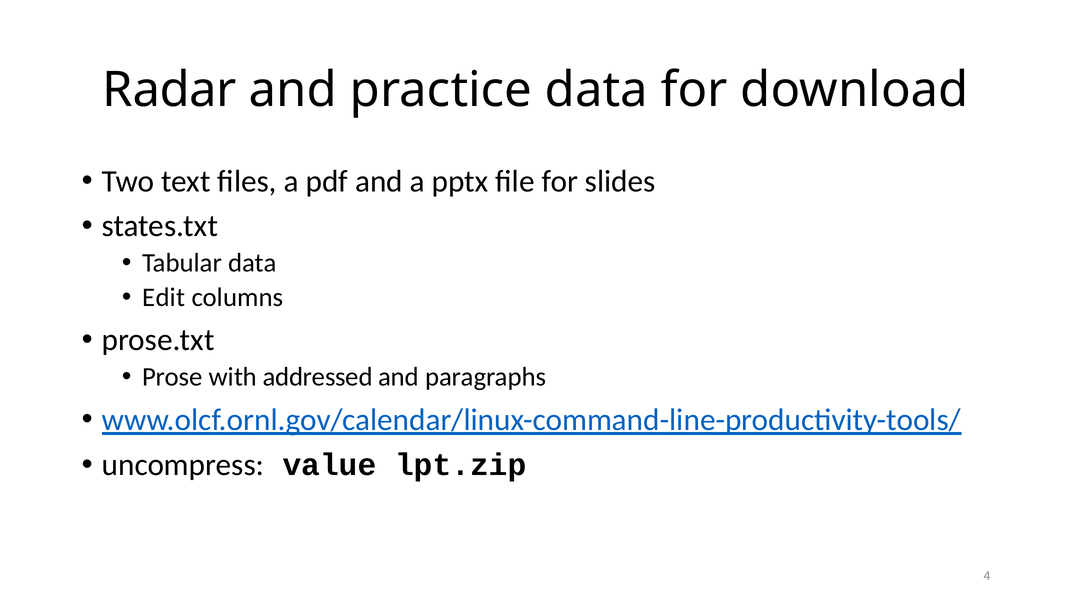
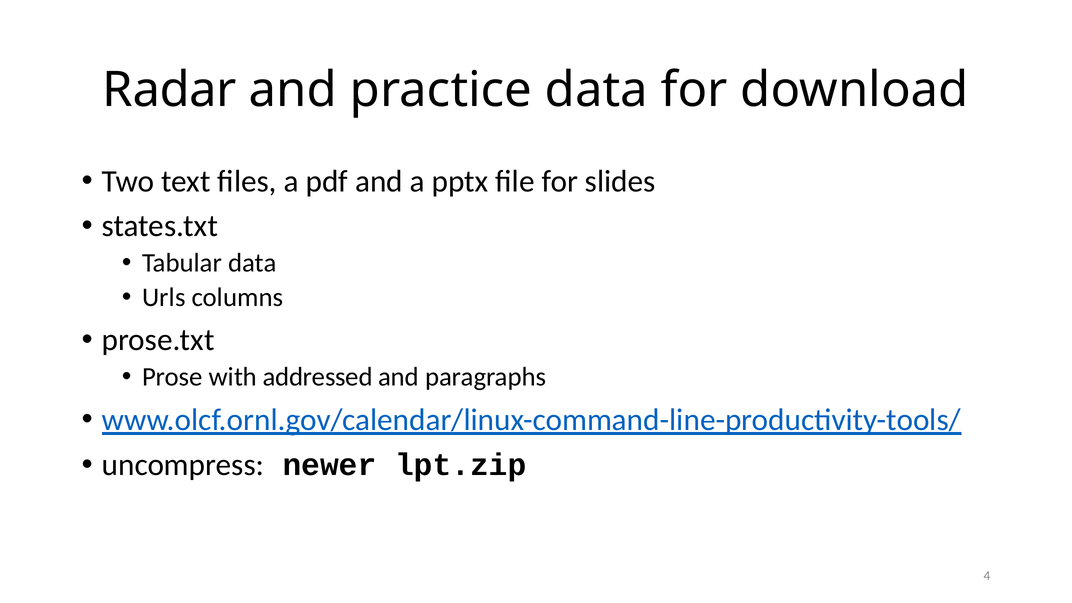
Edit: Edit -> Urls (164, 298)
value: value -> newer (330, 465)
